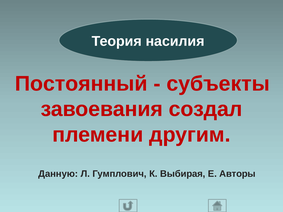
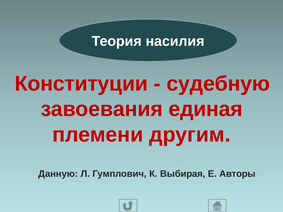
Постоянный: Постоянный -> Конституции (81, 84)
субъекты: субъекты -> судебную (218, 84)
создал: создал -> единая (206, 109)
